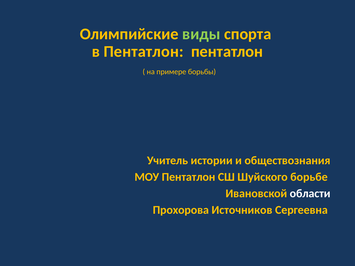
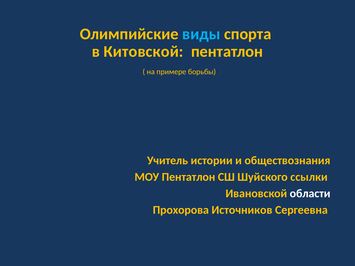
виды colour: light green -> light blue (201, 34)
в Пентатлон: Пентатлон -> Китовской (144, 52)
борьбе: борьбе -> ссылки (309, 177)
